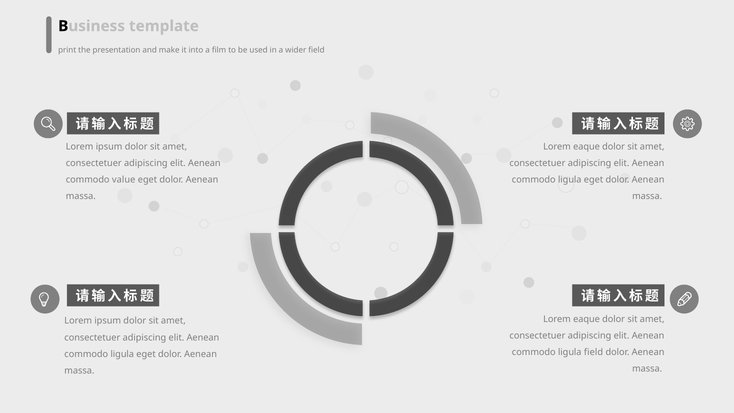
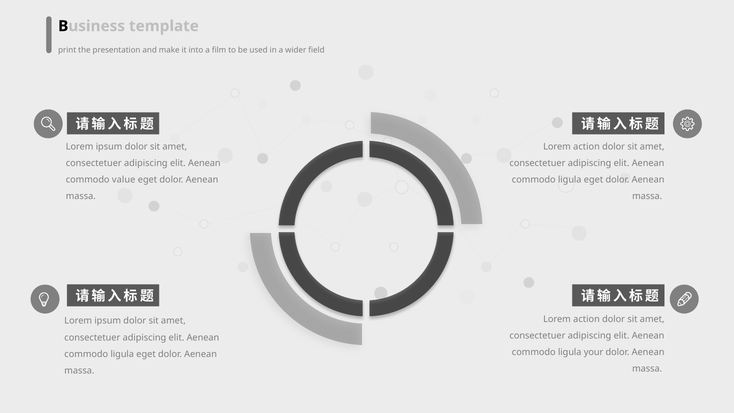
eaque: eaque -> action (587, 146)
eaque: eaque -> action (587, 319)
ligula field: field -> your (594, 352)
